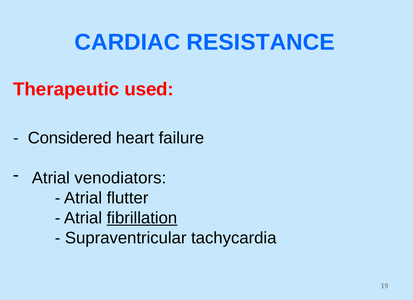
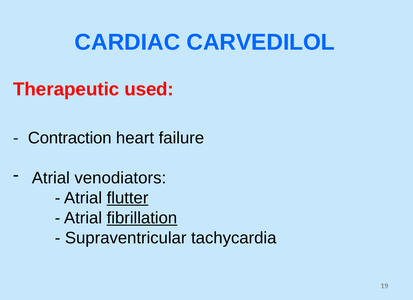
RESISTANCE: RESISTANCE -> CARVEDILOL (261, 42)
Considered: Considered -> Contraction (70, 138)
flutter underline: none -> present (128, 198)
